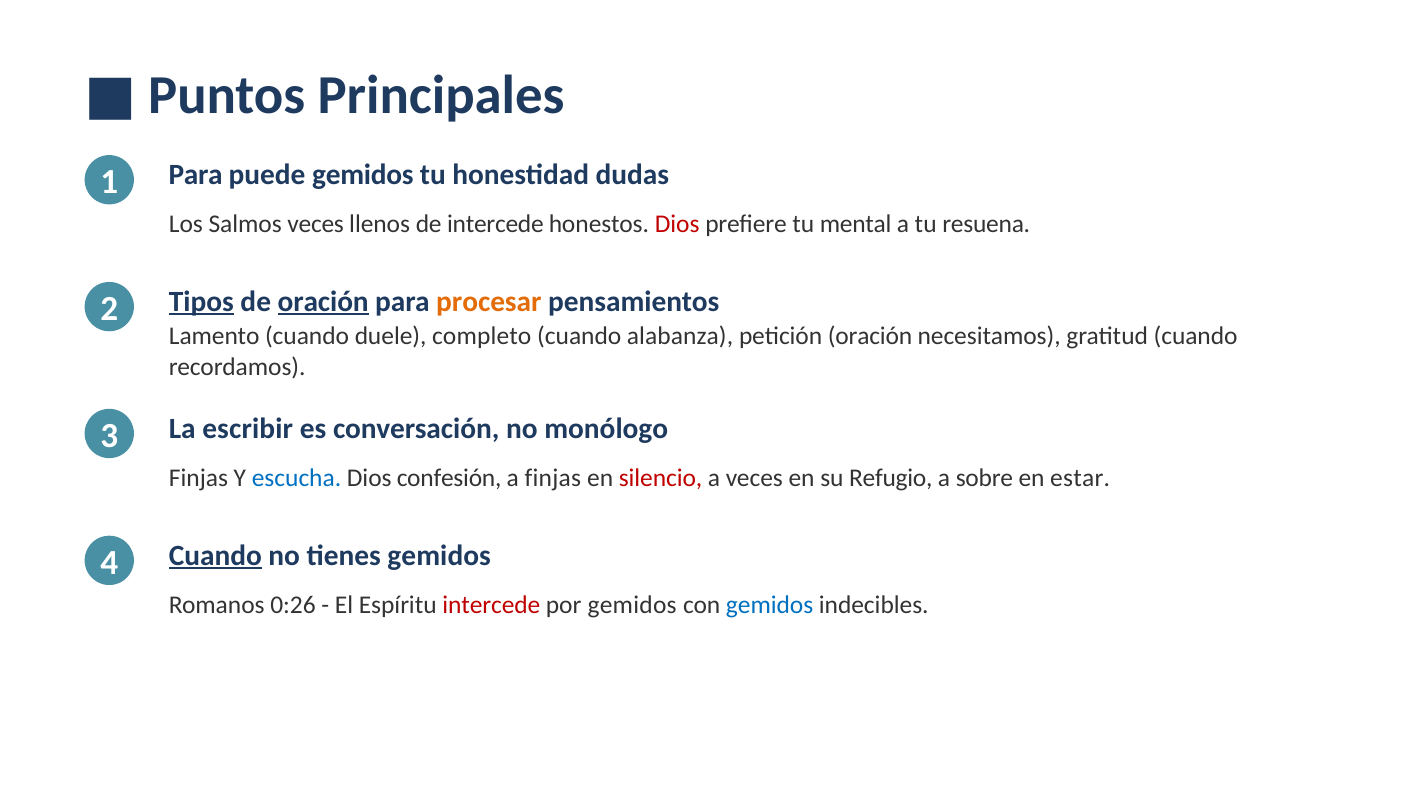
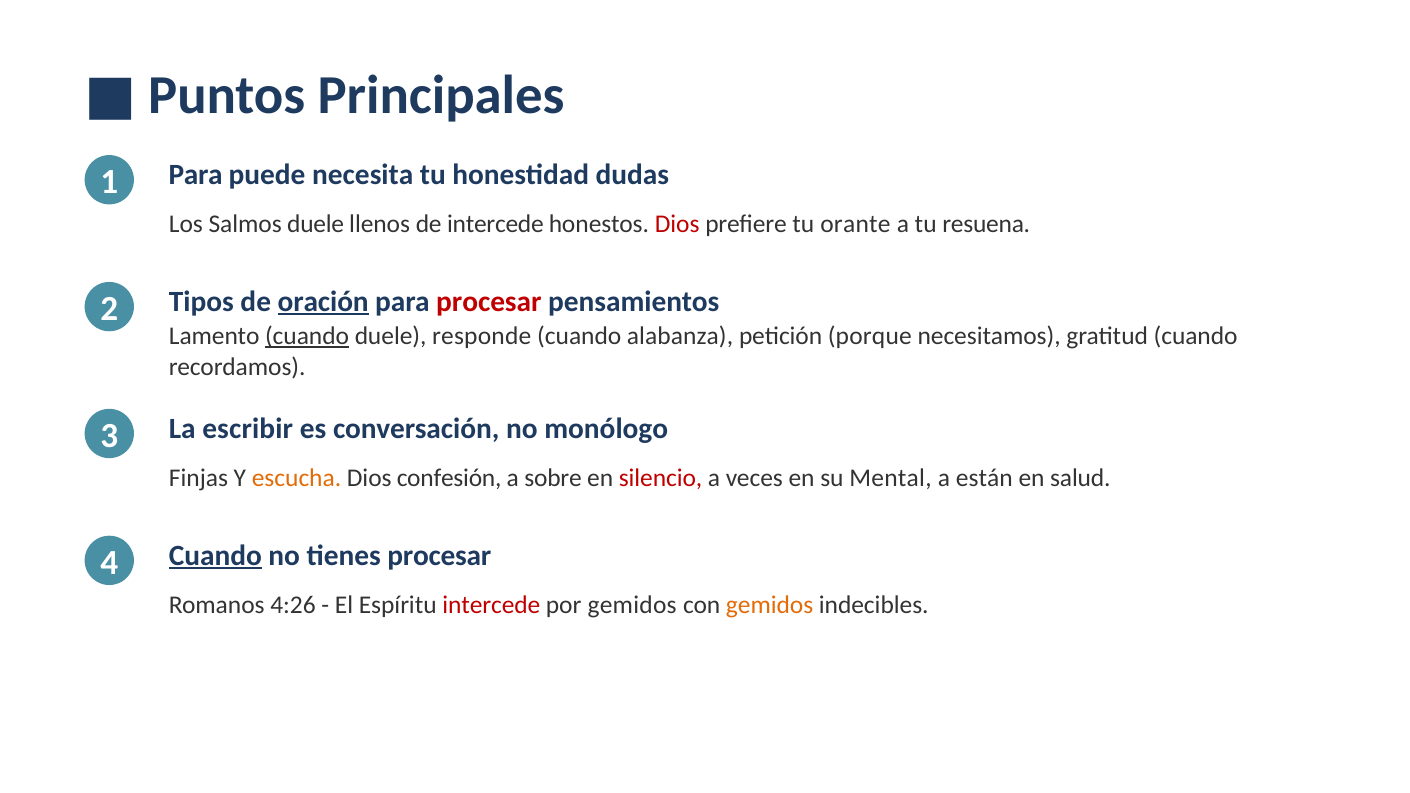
puede gemidos: gemidos -> necesita (363, 175)
Salmos veces: veces -> duele (316, 224)
mental: mental -> orante (855, 224)
Tipos underline: present -> none (201, 302)
procesar colour: orange -> red (489, 302)
cuando underline: none -> present (307, 336)
completo: completo -> responde (482, 336)
petición oración: oración -> porque (870, 336)
escucha colour: blue -> orange (297, 478)
a finjas: finjas -> sobre (553, 478)
Refugio: Refugio -> Mental (891, 478)
sobre: sobre -> están (984, 478)
estar: estar -> salud (1080, 478)
tienes gemidos: gemidos -> procesar (439, 555)
0:26: 0:26 -> 4:26 (293, 605)
gemidos colour: blue -> orange (770, 605)
